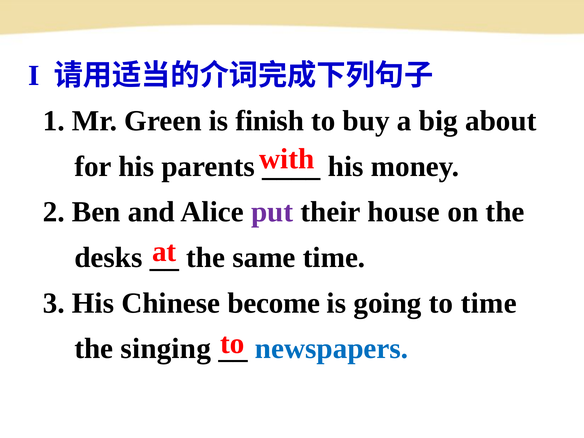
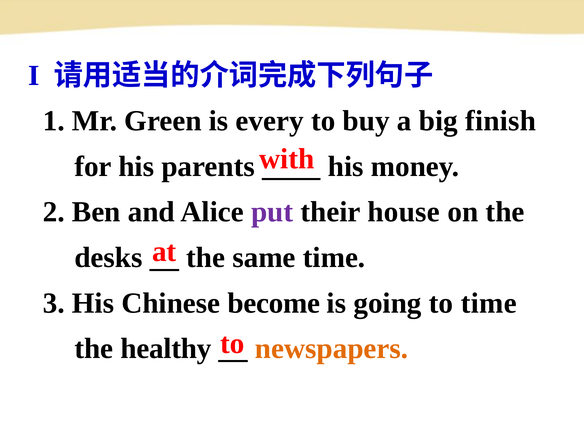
finish: finish -> every (270, 121)
about: about -> finish (501, 121)
singing: singing -> healthy (166, 349)
newspapers colour: blue -> orange (332, 349)
